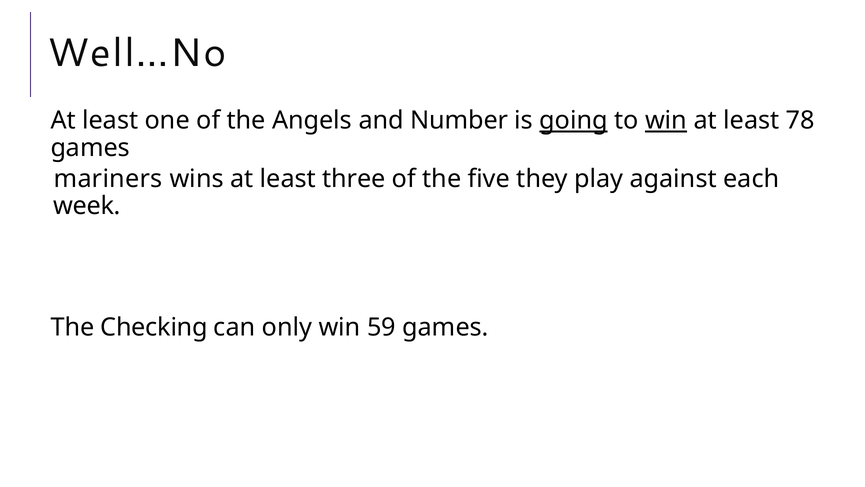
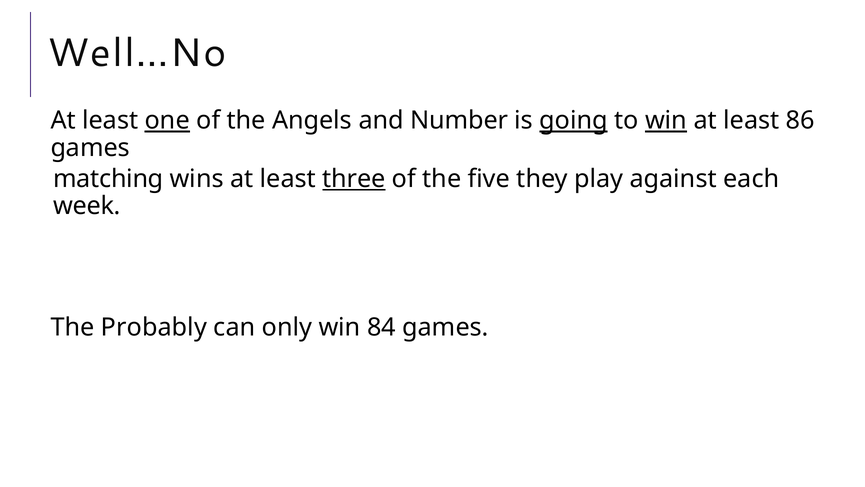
one underline: none -> present (167, 121)
78: 78 -> 86 (800, 121)
mariners: mariners -> matching (108, 179)
three underline: none -> present (354, 179)
Checking: Checking -> Probably (154, 327)
59: 59 -> 84 (381, 327)
